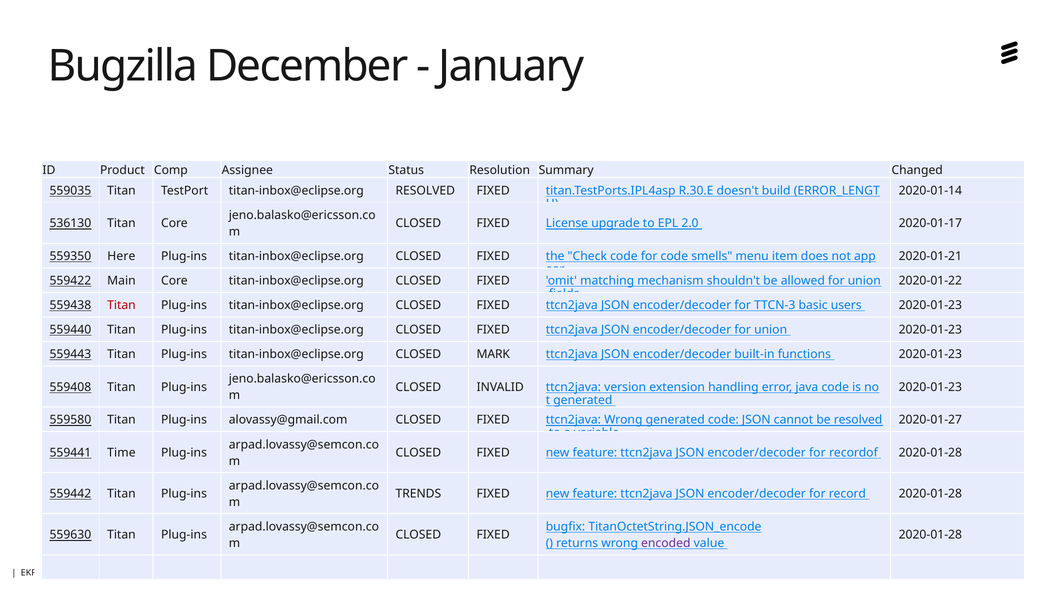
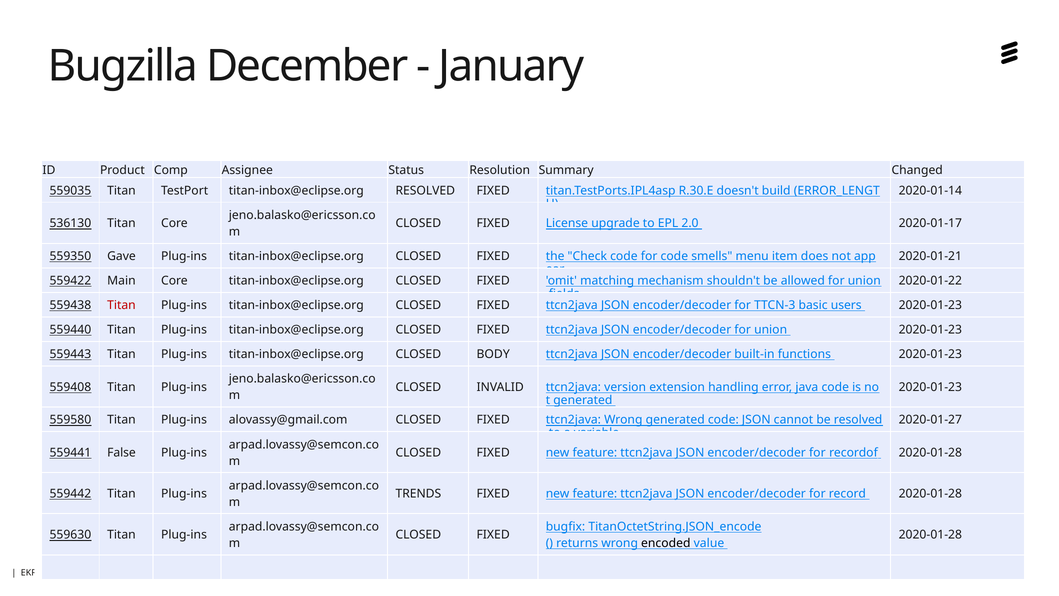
Here: Here -> Gave (121, 256)
MARK: MARK -> BODY (493, 354)
Time: Time -> False (121, 453)
encoded colour: purple -> black (666, 543)
